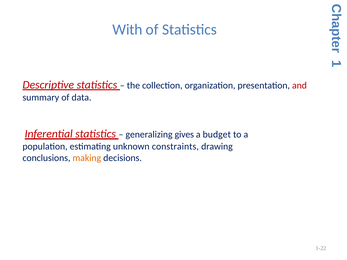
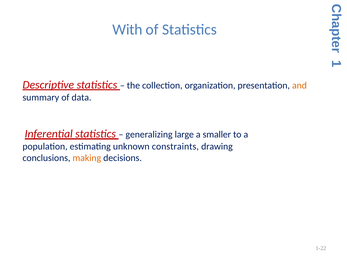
and colour: red -> orange (299, 86)
gives: gives -> large (184, 135)
budget: budget -> smaller (217, 135)
